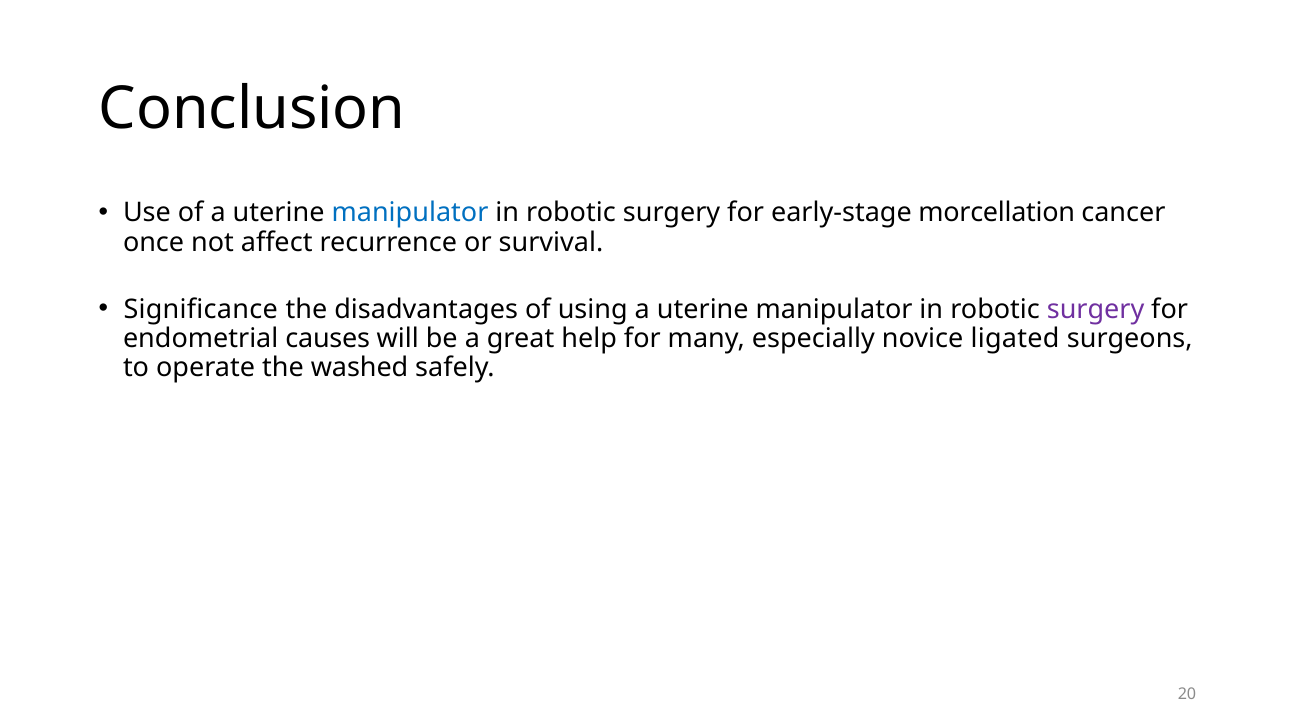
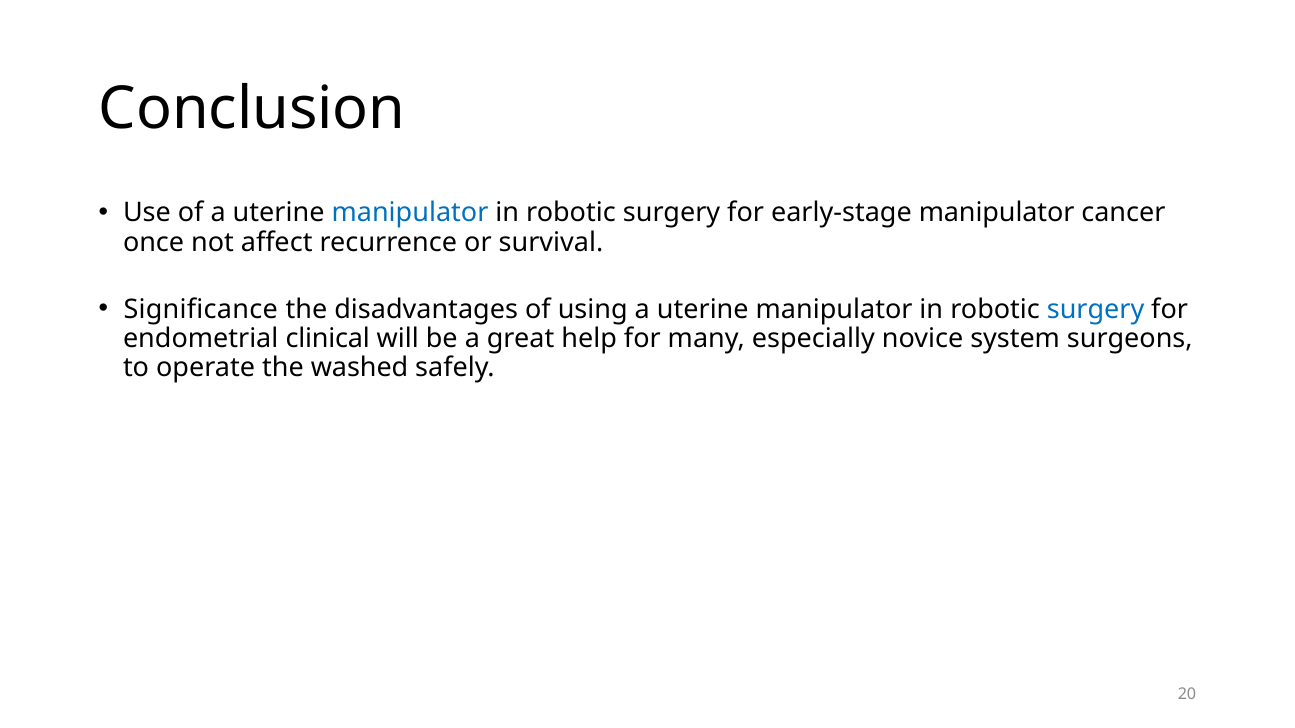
early‐stage morcellation: morcellation -> manipulator (997, 213)
surgery colour: purple -> blue (1096, 309)
causes: causes -> clinical (328, 339)
ligated: ligated -> system (1015, 339)
